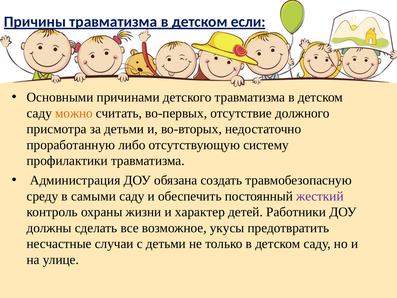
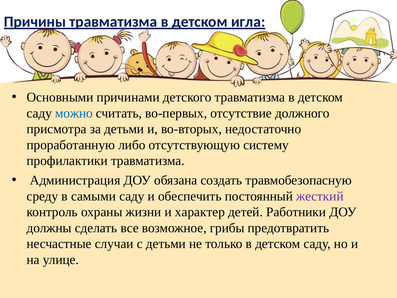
если: если -> игла (248, 22)
можно colour: orange -> blue (74, 113)
укусы: укусы -> грибы (227, 228)
